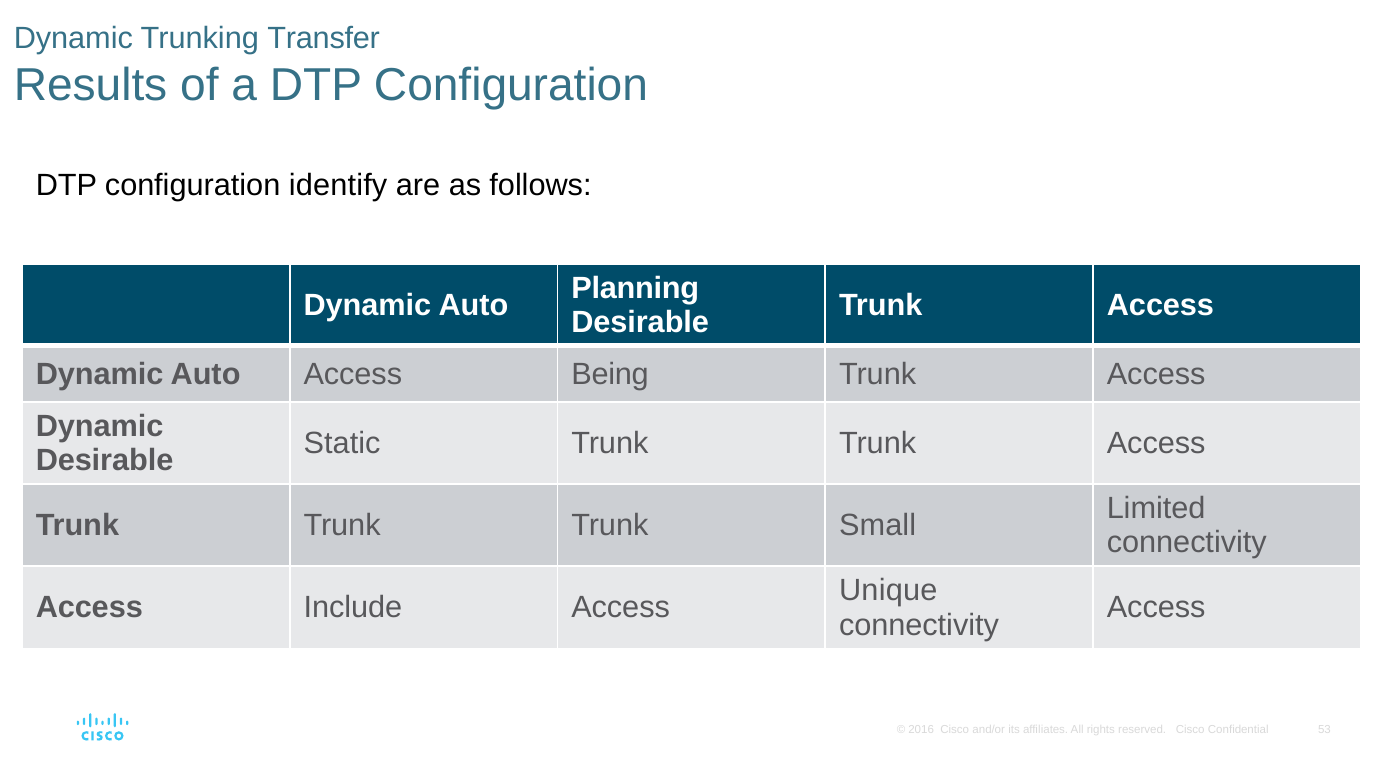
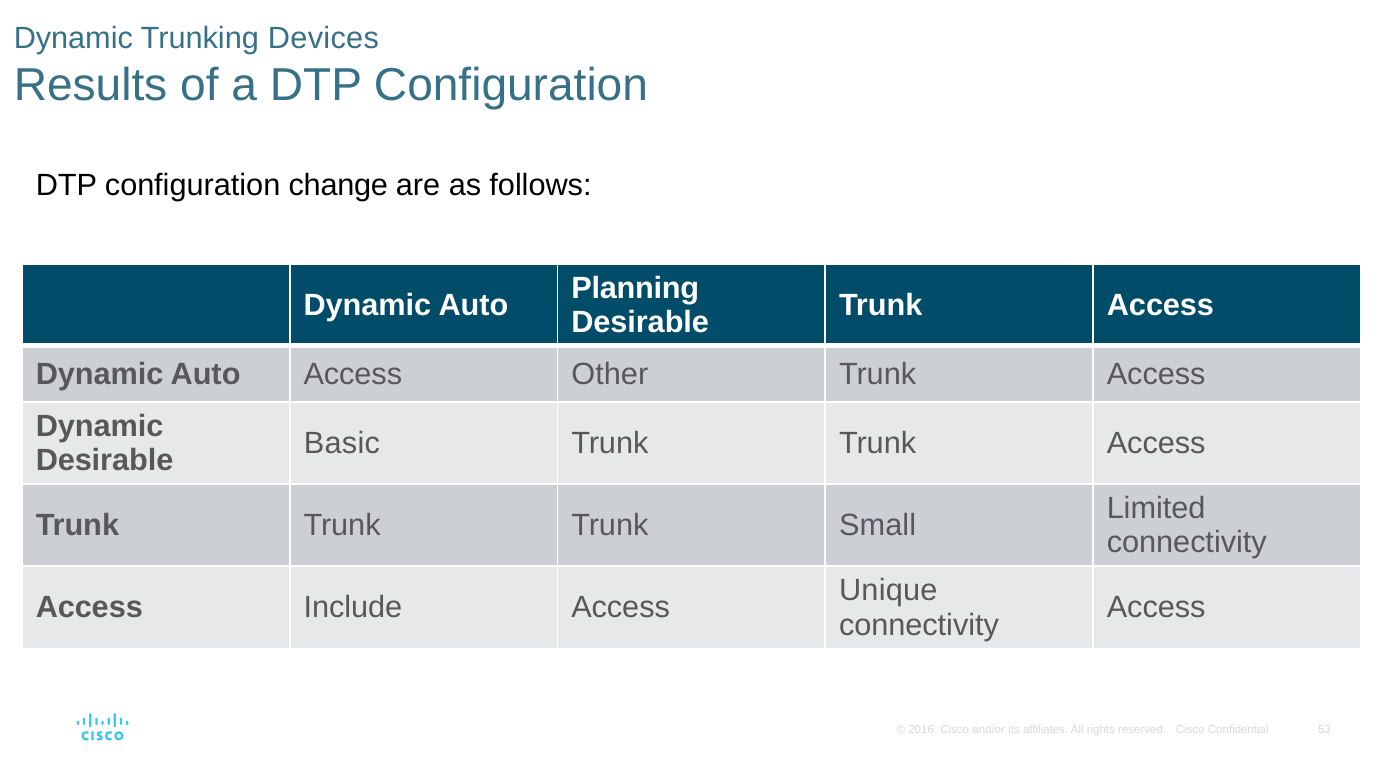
Transfer: Transfer -> Devices (323, 38)
identify: identify -> change (338, 185)
Being: Being -> Other (610, 374)
Static: Static -> Basic (342, 443)
